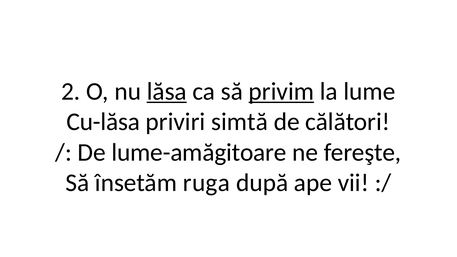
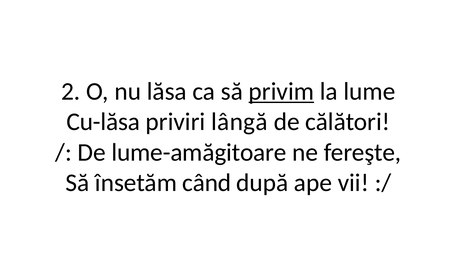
lăsa underline: present -> none (167, 91)
simtă: simtă -> lângă (239, 122)
ruga: ruga -> când (207, 183)
